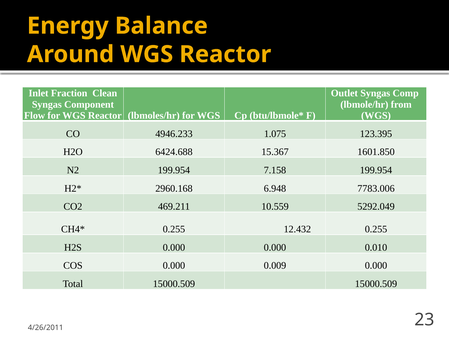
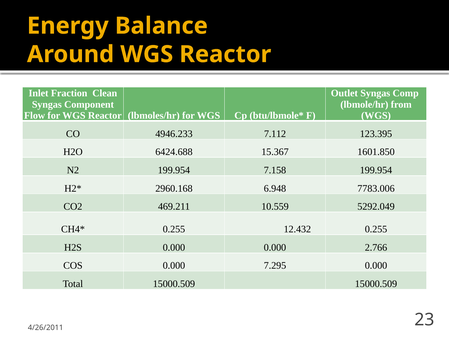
1.075: 1.075 -> 7.112 (275, 134)
0.010: 0.010 -> 2.766 (376, 247)
0.009: 0.009 -> 7.295 (275, 266)
